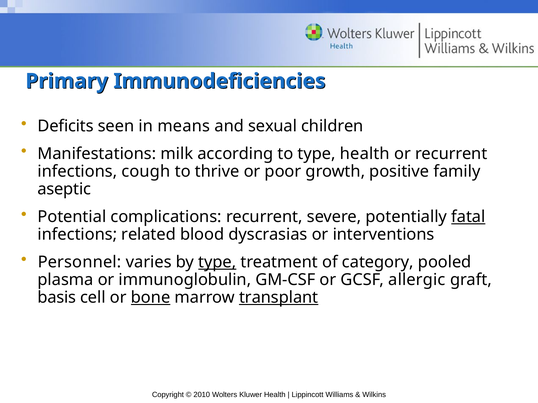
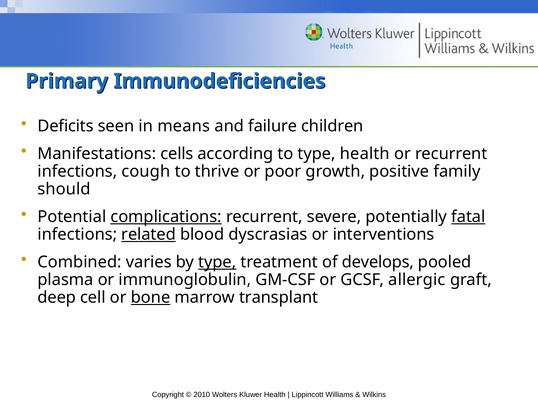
sexual: sexual -> failure (273, 126)
milk: milk -> cells (177, 154)
aseptic: aseptic -> should (64, 189)
complications underline: none -> present (166, 217)
related underline: none -> present (149, 235)
Personnel: Personnel -> Combined (80, 262)
category: category -> develops (378, 262)
basis: basis -> deep (57, 298)
transplant underline: present -> none (279, 298)
